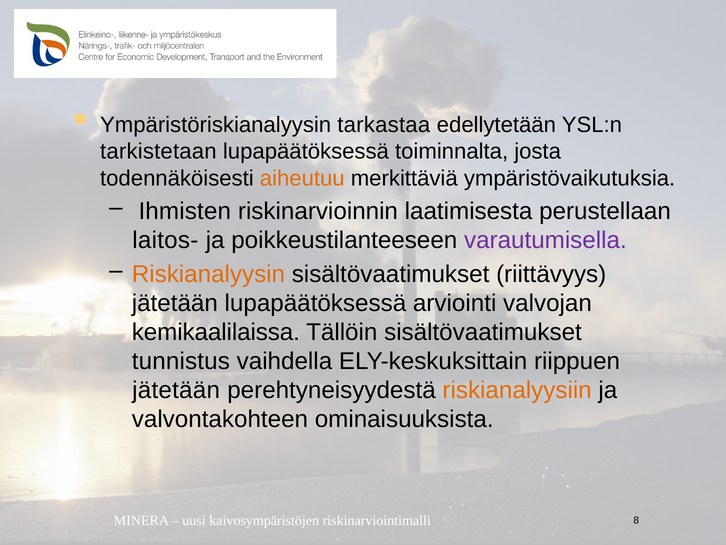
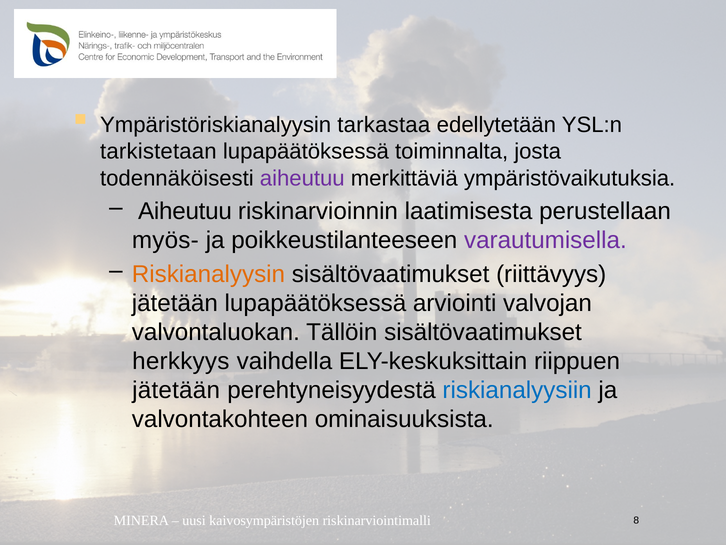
aiheutuu colour: orange -> purple (302, 178)
Ihmisten: Ihmisten -> Aiheutuu (185, 211)
laitos-: laitos- -> myös- (165, 240)
kemikaalilaissa: kemikaalilaissa -> valvontaluokan (216, 332)
tunnistus: tunnistus -> herkkyys (181, 361)
riskianalyysiin colour: orange -> blue (517, 390)
